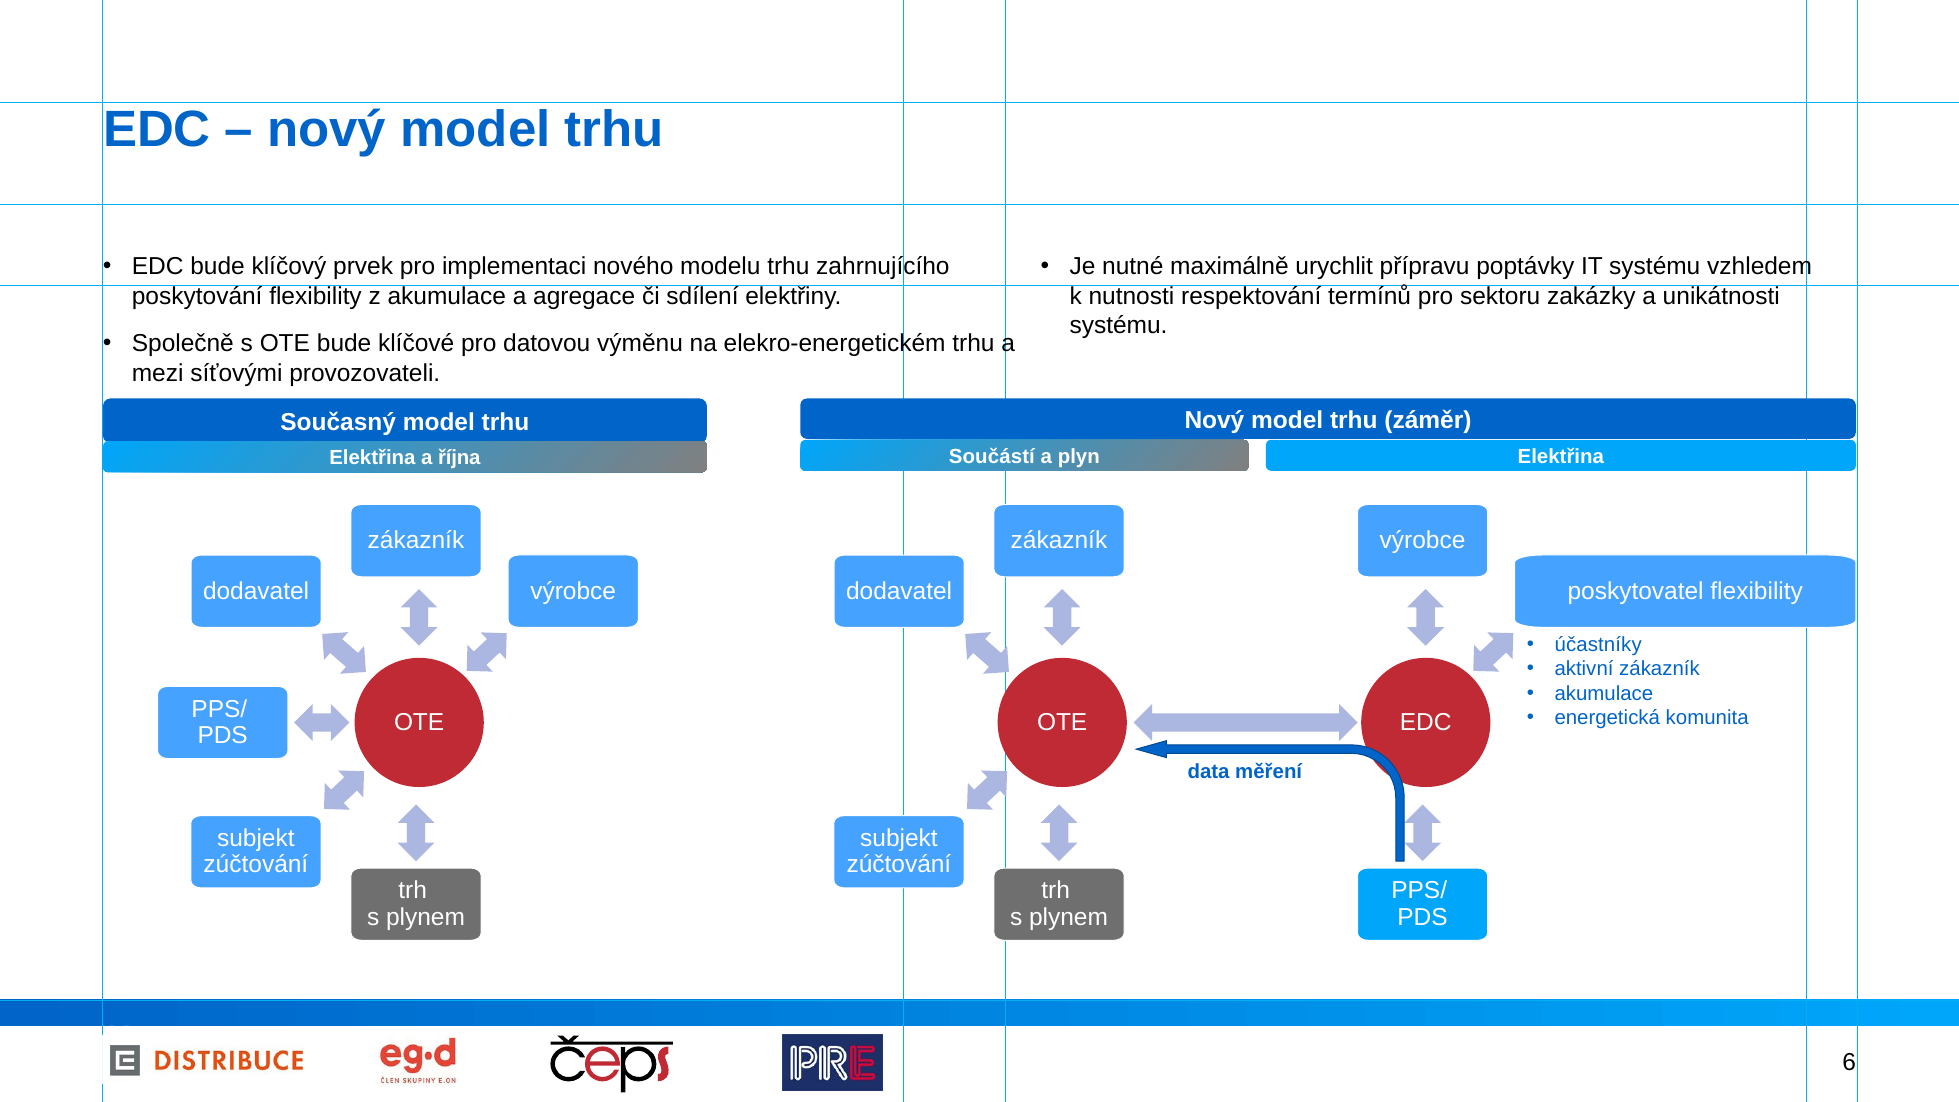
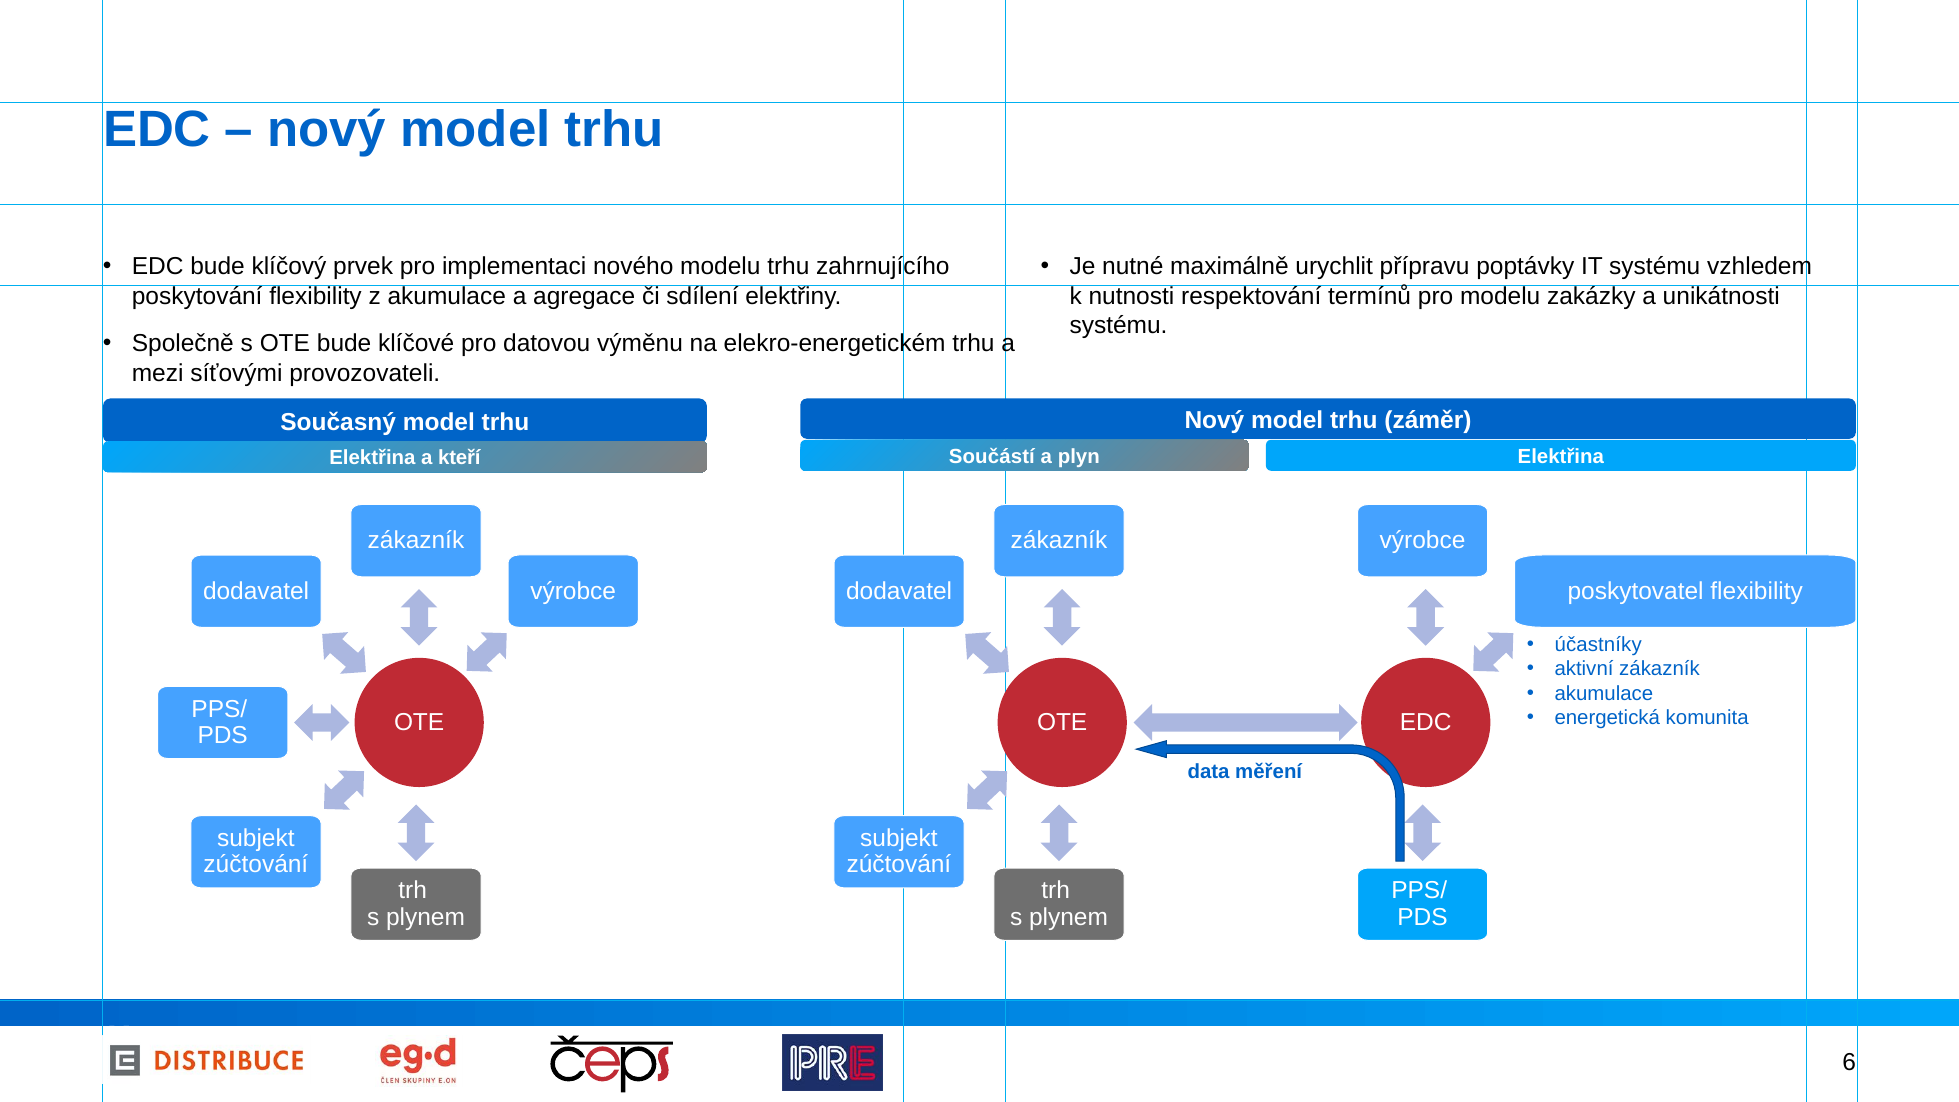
pro sektoru: sektoru -> modelu (1500, 296)
října: října -> kteří (459, 458)
